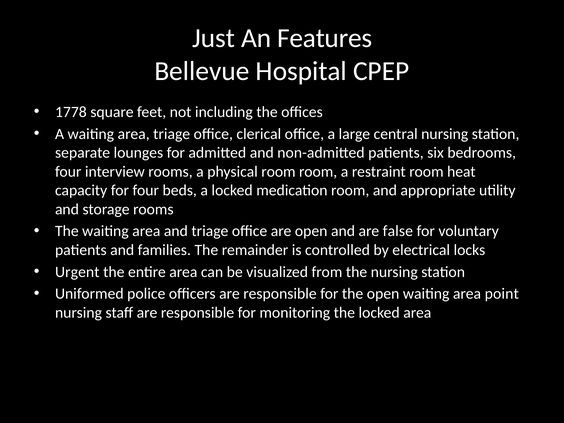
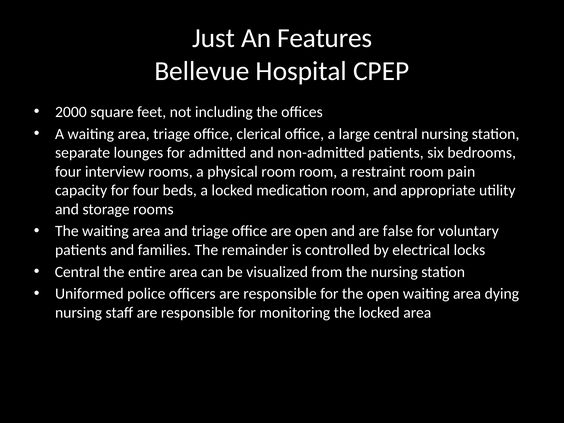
1778: 1778 -> 2000 (71, 112)
heat: heat -> pain (461, 172)
Urgent: Urgent -> Central (77, 272)
point: point -> dying (502, 294)
